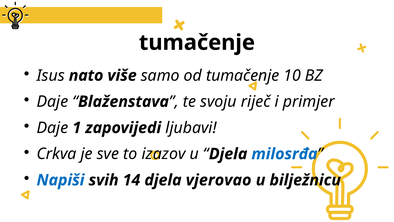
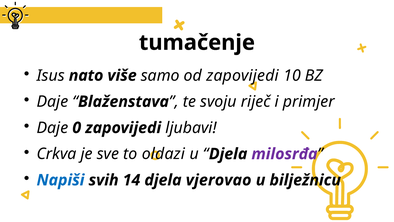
od tumačenje: tumačenje -> zapovijedi (243, 75)
1: 1 -> 0 (77, 128)
izazov: izazov -> oldazi (163, 154)
milosrđa colour: blue -> purple (284, 154)
